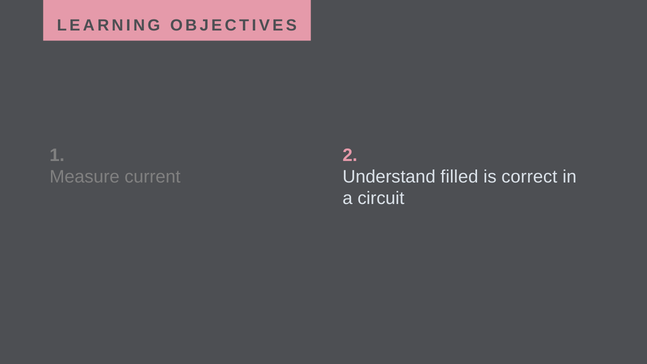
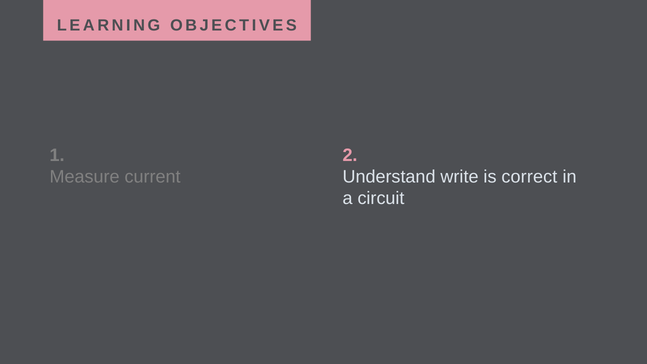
filled: filled -> write (459, 177)
